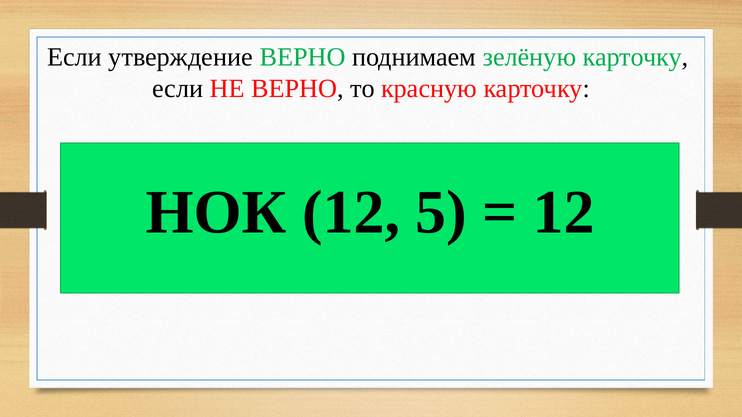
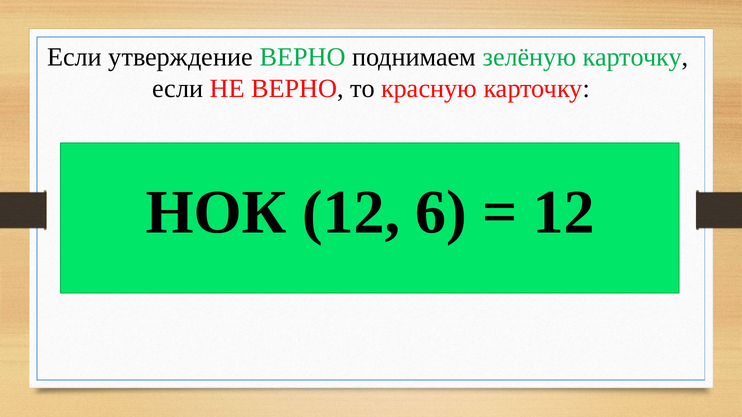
5: 5 -> 6 (441, 213)
